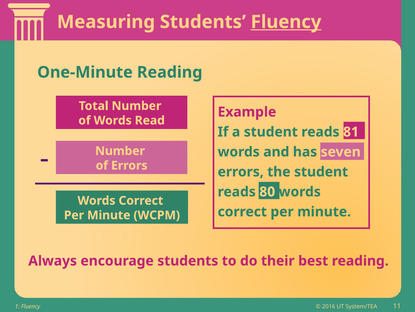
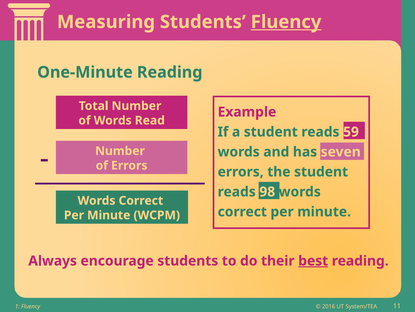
81: 81 -> 59 (351, 132)
80: 80 -> 98 (267, 191)
best underline: none -> present (313, 260)
